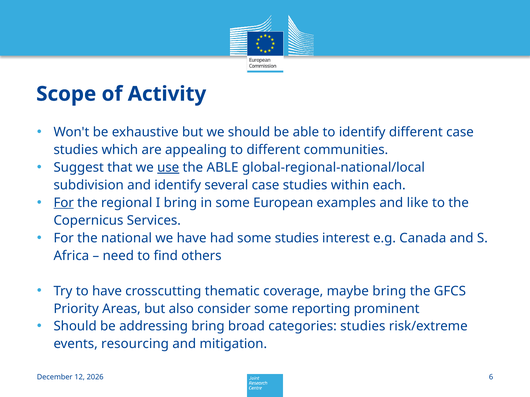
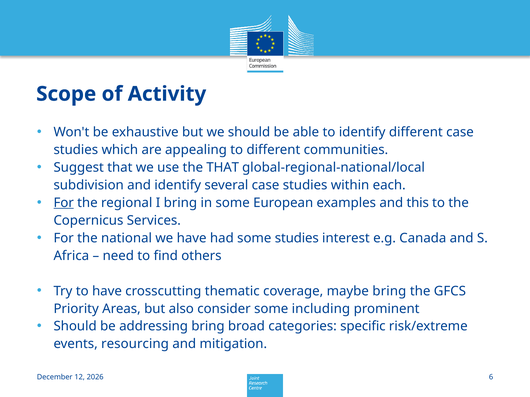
use underline: present -> none (168, 168)
the ABLE: ABLE -> THAT (223, 168)
like: like -> this (418, 203)
reporting: reporting -> including (321, 309)
categories studies: studies -> specific (363, 327)
